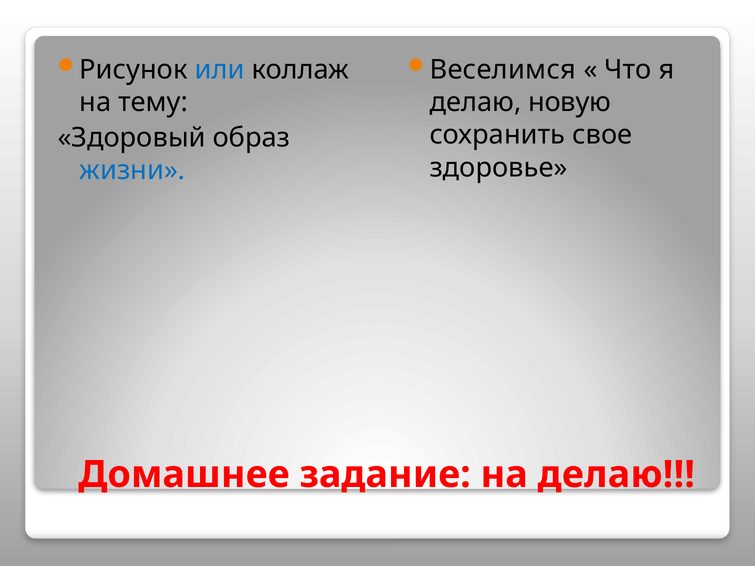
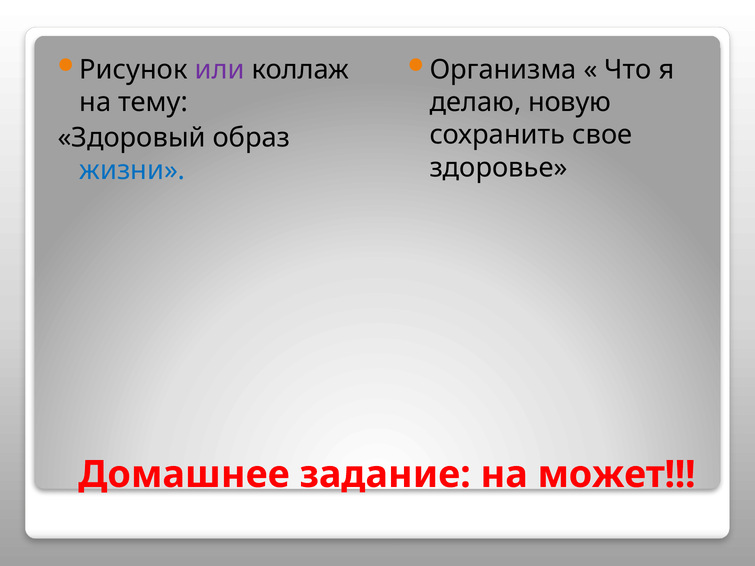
или colour: blue -> purple (220, 70)
Веселимся: Веселимся -> Организма (503, 70)
на делаю: делаю -> может (617, 475)
